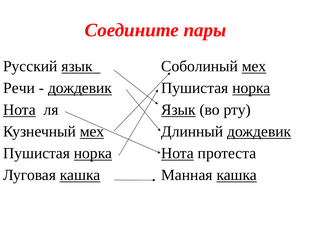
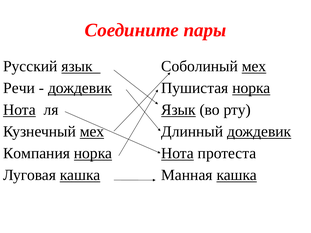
Пушистая: Пушистая -> Компания (37, 153)
